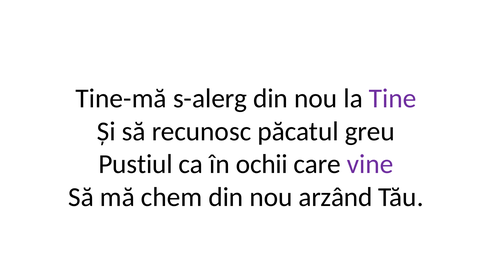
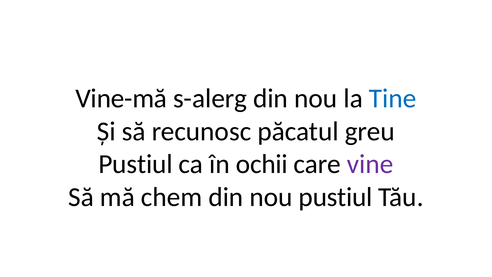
Tine-mă: Tine-mă -> Vine-mă (121, 98)
Tine colour: purple -> blue (393, 98)
nou arzând: arzând -> pustiul (335, 197)
